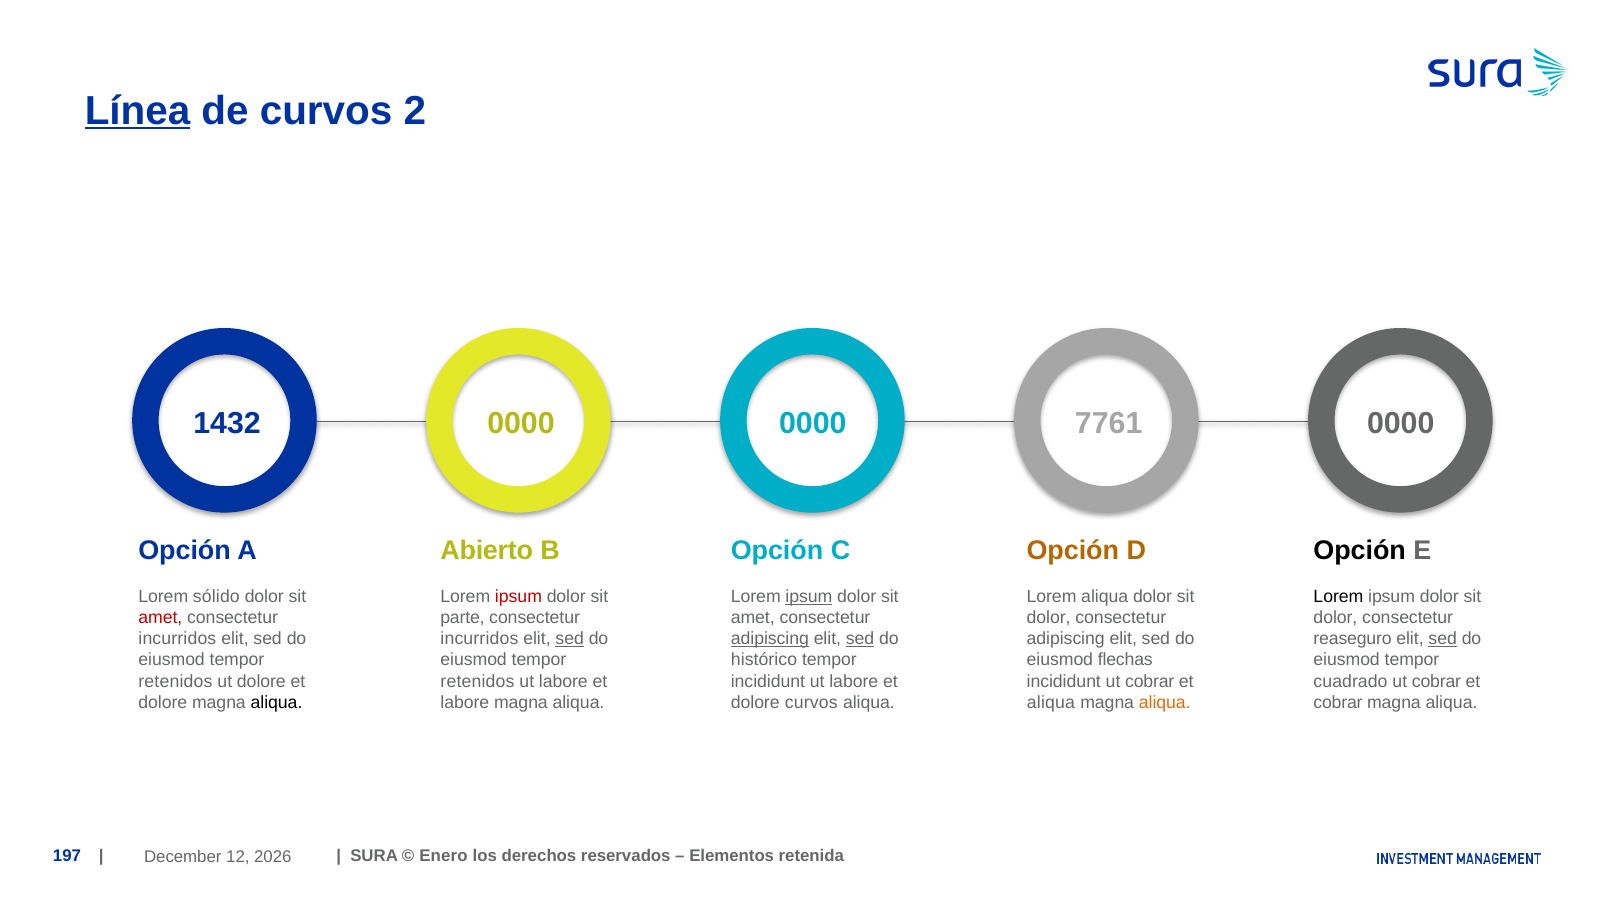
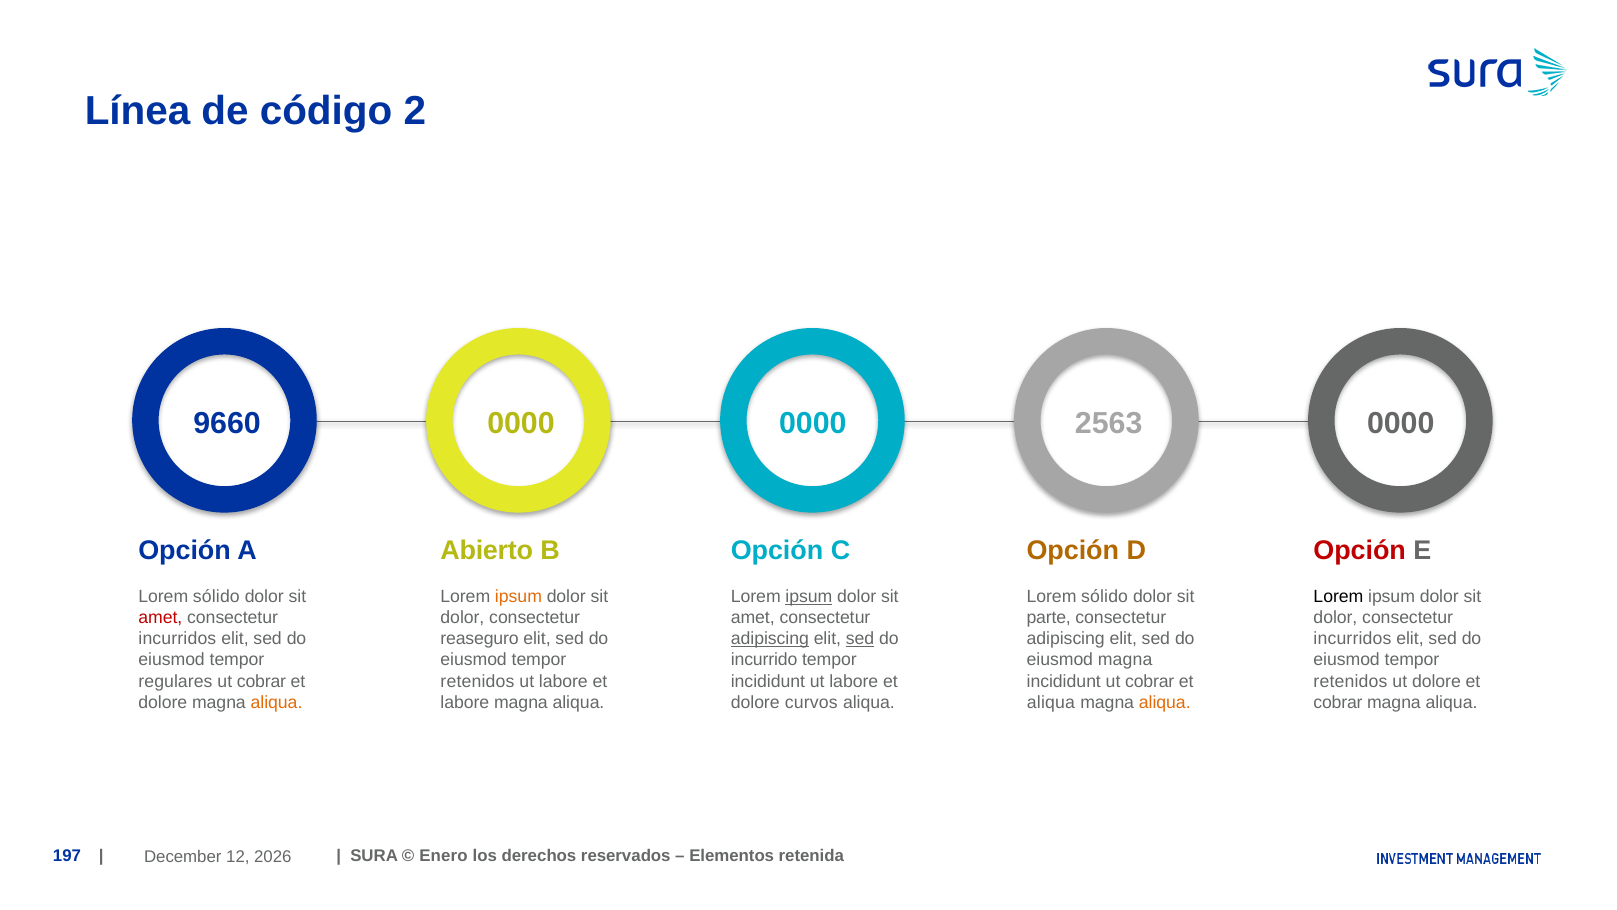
Línea underline: present -> none (138, 111)
de curvos: curvos -> código (326, 111)
1432: 1432 -> 9660 (227, 423)
7761: 7761 -> 2563 (1109, 423)
Opción colour: black -> red (1360, 550)
ipsum colour: red -> orange (518, 596)
aliqua: aliqua -> sólido (1105, 596)
parte: parte -> dolor (462, 618)
dolor: dolor -> parte (1049, 618)
incurridos: incurridos -> reaseguro (480, 639)
sed underline: present -> none (570, 639)
reaseguro: reaseguro -> incurridos (1352, 639)
sed underline: present -> none (1443, 639)
histórico: histórico -> incurrido (764, 660)
eiusmod flechas: flechas -> magna (1125, 660)
retenidos: retenidos -> regulares (175, 681)
dolore: dolore -> cobrar (261, 681)
cuadrado: cuadrado -> retenidos (1350, 681)
cobrar: cobrar -> dolore (1436, 681)
aliqua colour: black -> orange (277, 702)
